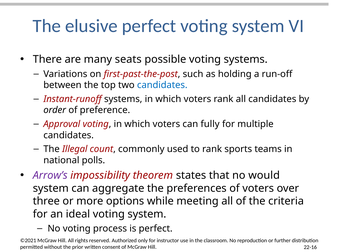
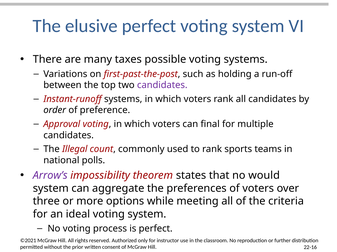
seats: seats -> taxes (128, 60)
candidates colour: blue -> purple (162, 85)
fully: fully -> final (210, 124)
